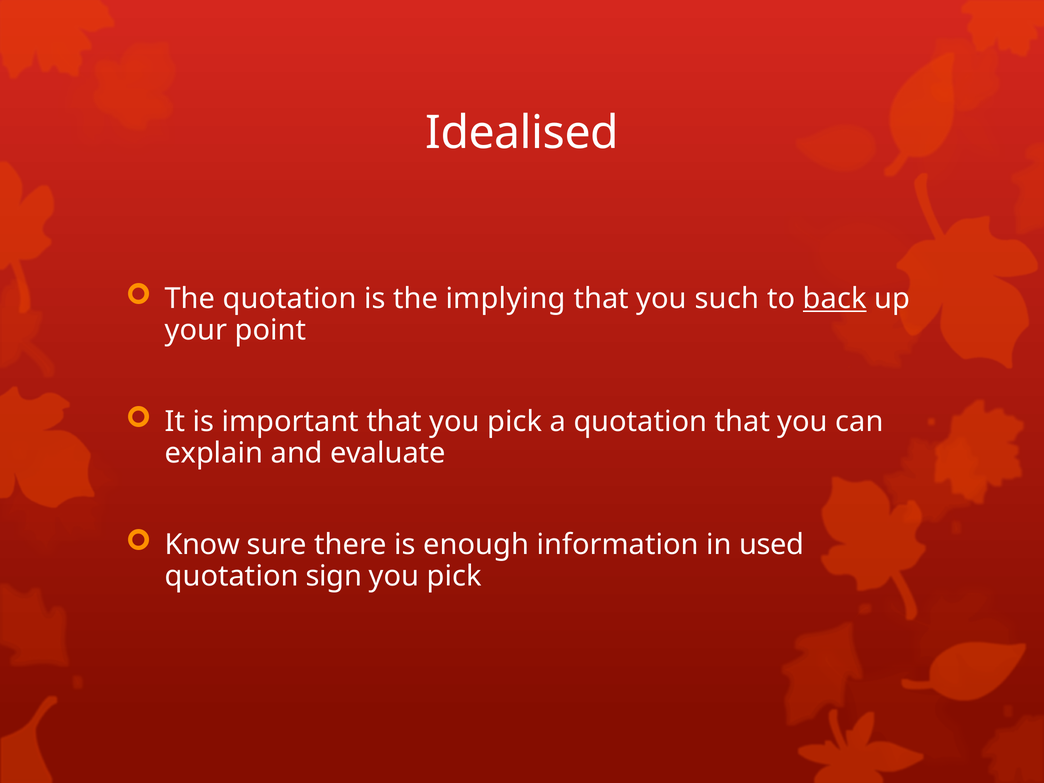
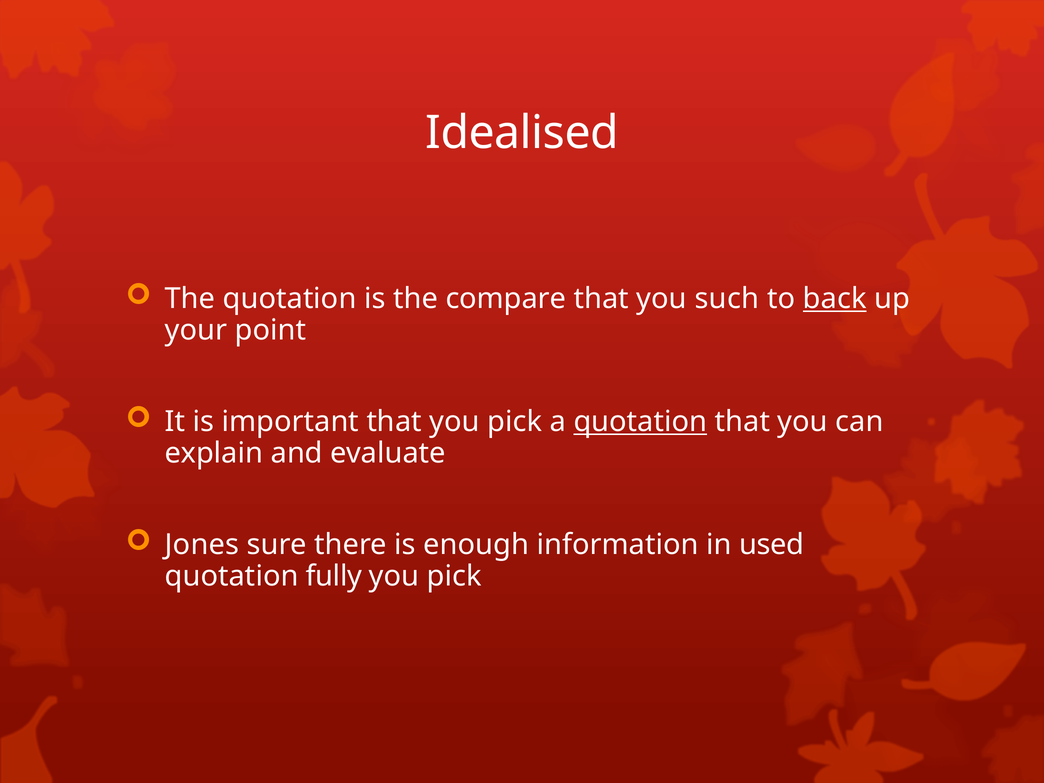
implying: implying -> compare (506, 299)
quotation underline: none -> present (640, 422)
Know: Know -> Jones (202, 545)
sign: sign -> fully (334, 576)
